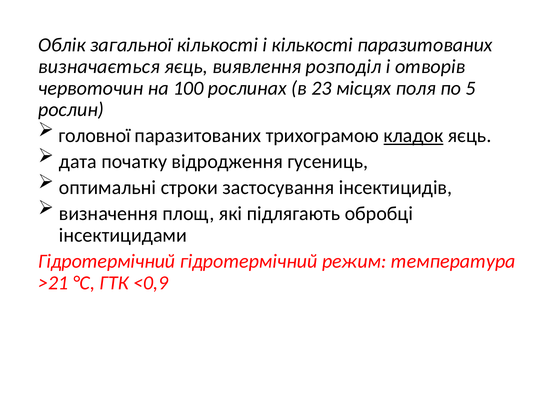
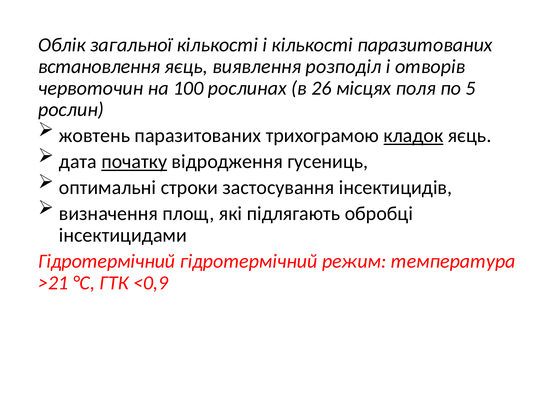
визначається: визначається -> встановлення (99, 67)
23: 23 -> 26 (321, 88)
головної: головної -> жовтень (95, 136)
початку underline: none -> present (134, 162)
